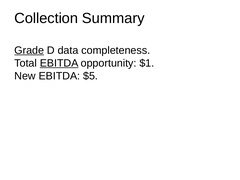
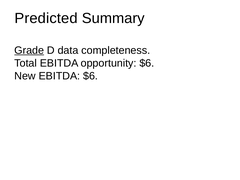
Collection: Collection -> Predicted (46, 18)
EBITDA underline: present -> none (59, 63)
opportunity $1: $1 -> $6 (147, 63)
EBITDA $5: $5 -> $6 (91, 76)
